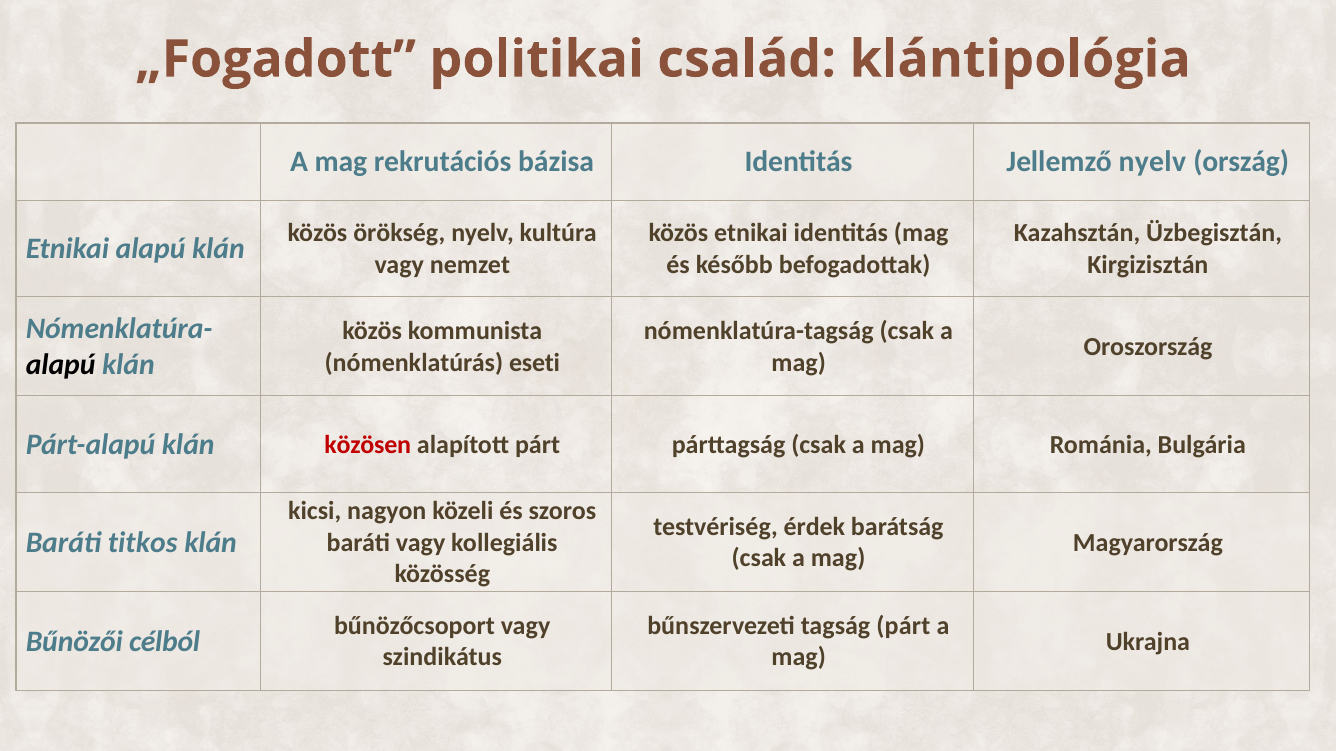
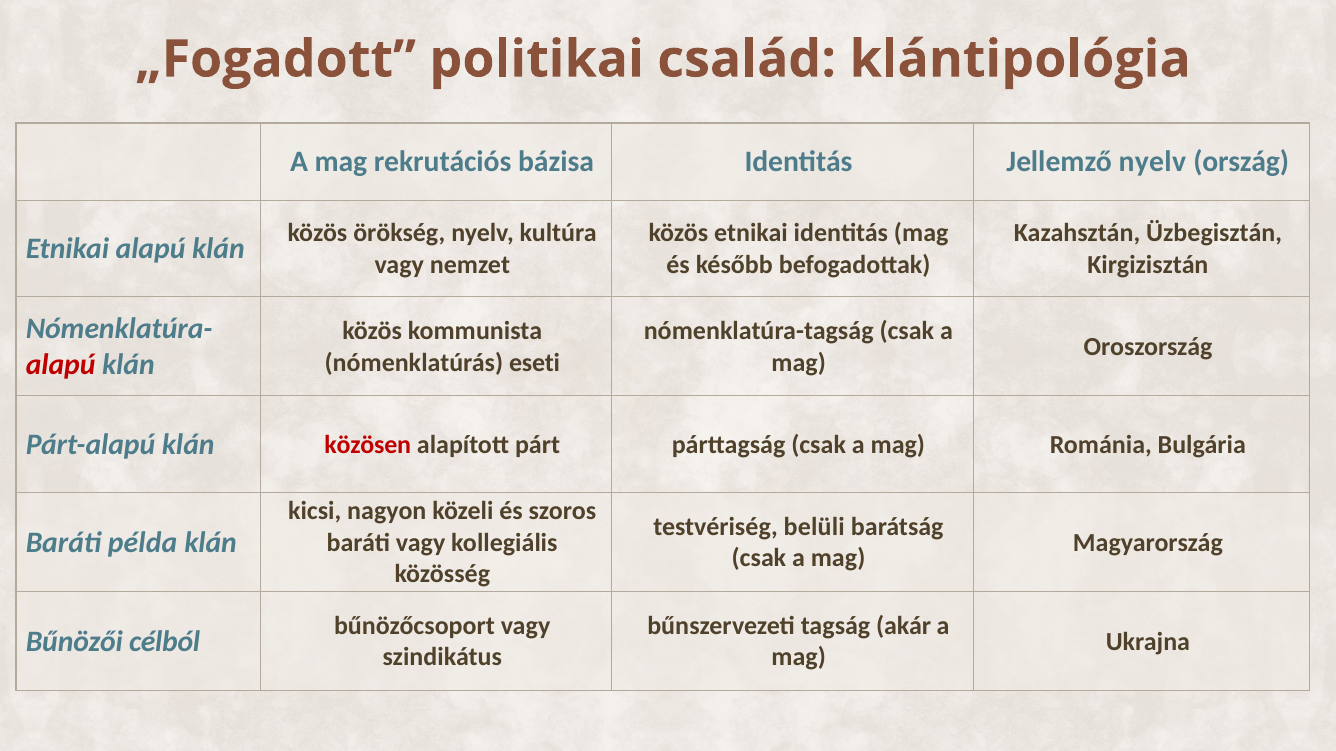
alapú colour: black -> red (61, 365)
érdek: érdek -> belüli (814, 527)
titkos: titkos -> példa (143, 543)
tagság párt: párt -> akár (904, 626)
